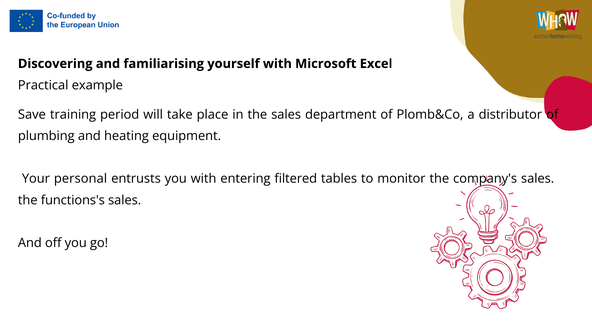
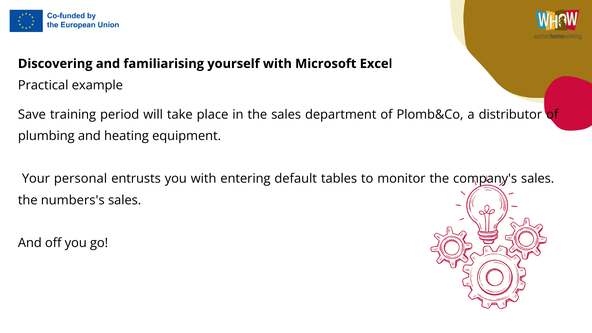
filtered: filtered -> default (296, 179)
functions's: functions's -> numbers's (73, 200)
